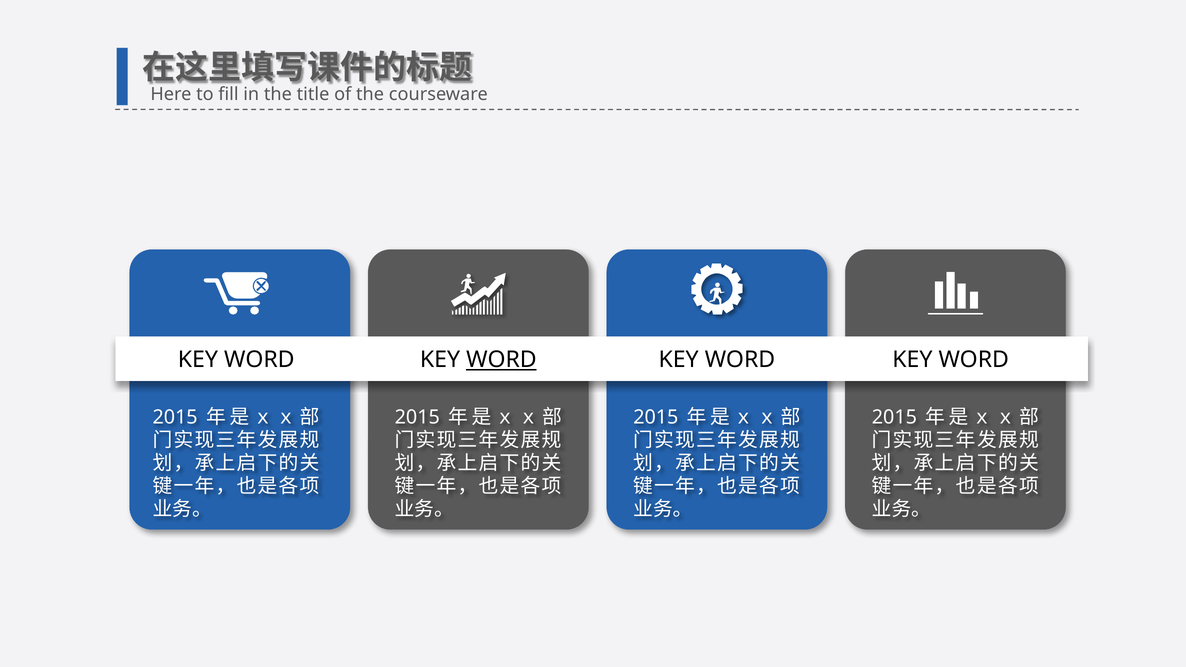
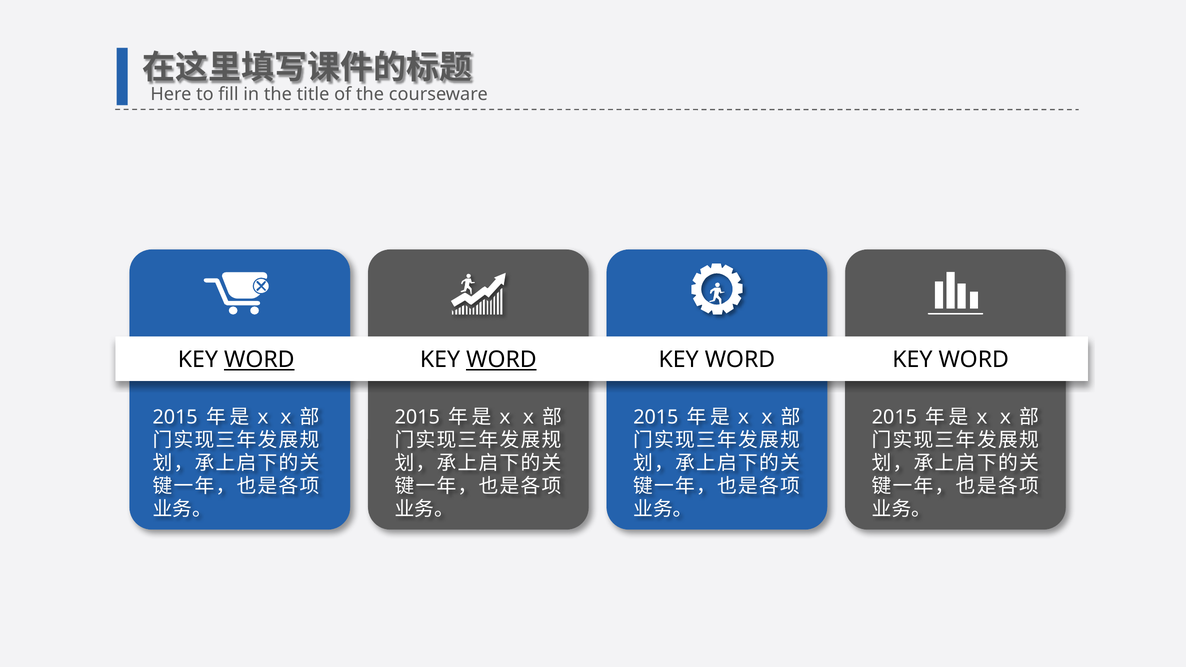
WORD underline: none -> present (259, 360)
